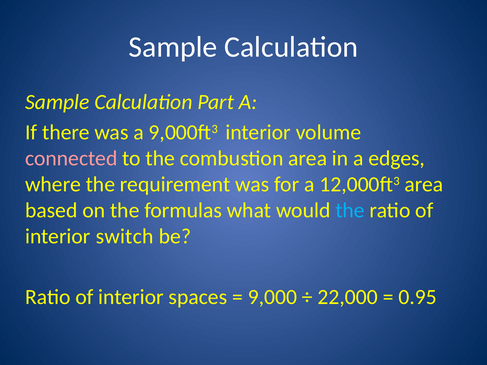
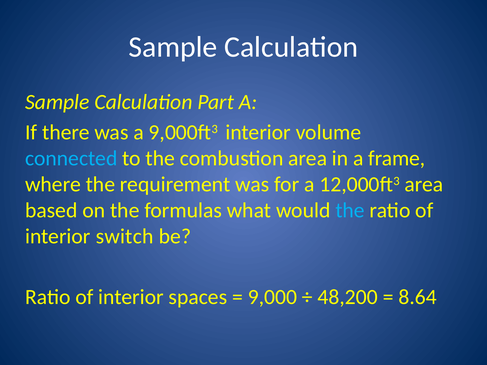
connected colour: pink -> light blue (71, 159)
edges: edges -> frame (397, 159)
22,000: 22,000 -> 48,200 (348, 297)
0.95: 0.95 -> 8.64 (418, 297)
